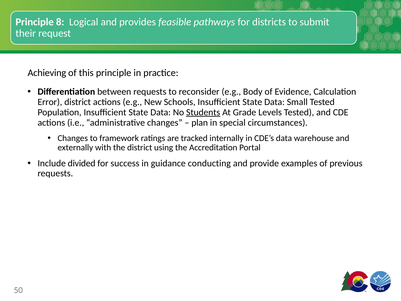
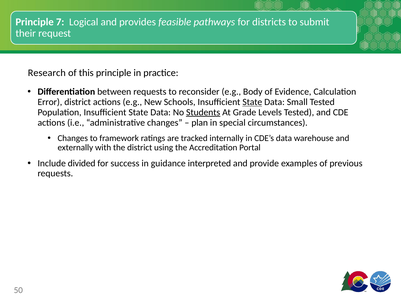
8: 8 -> 7 (60, 22)
Achieving: Achieving -> Research (47, 73)
State underline: none -> present (252, 102)
conducting: conducting -> interpreted (209, 163)
